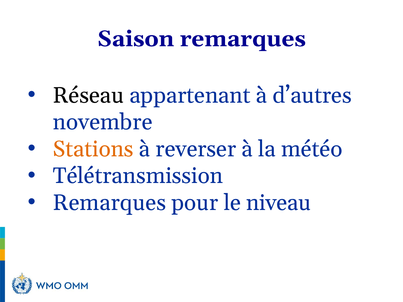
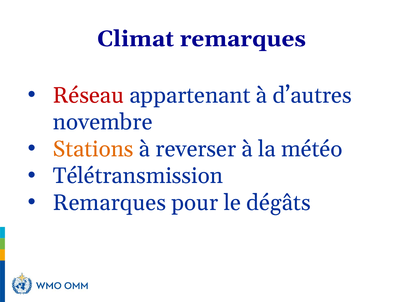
Saison: Saison -> Climat (136, 39)
Réseau colour: black -> red (88, 95)
niveau: niveau -> dégâts (279, 203)
